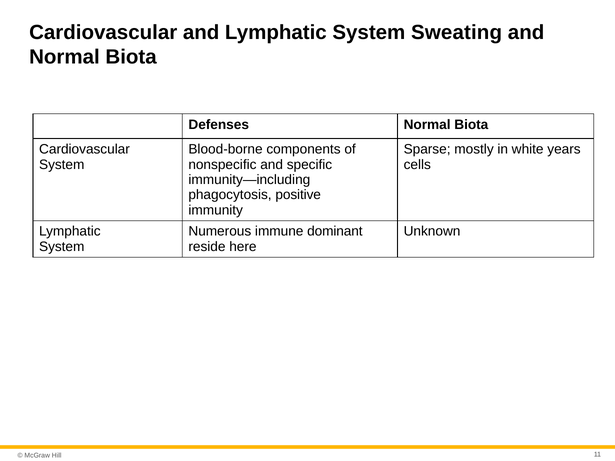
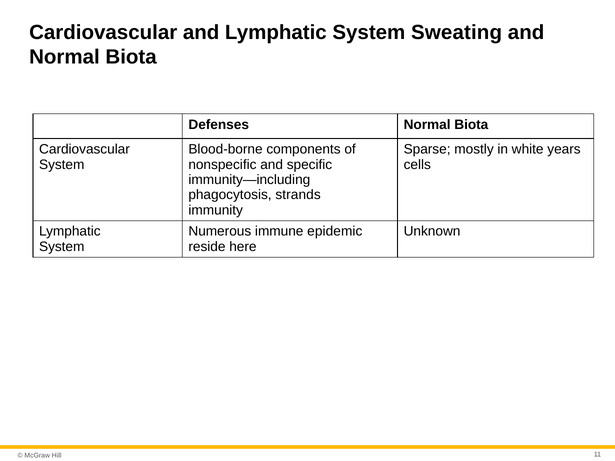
positive: positive -> strands (298, 195)
dominant: dominant -> epidemic (335, 232)
